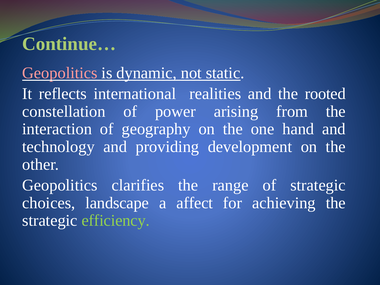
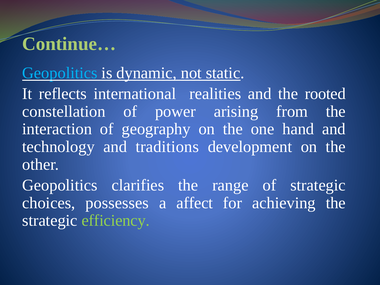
Geopolitics colour: pink -> light blue (60, 73)
providing: providing -> traditions (167, 147)
landscape: landscape -> possesses (117, 203)
